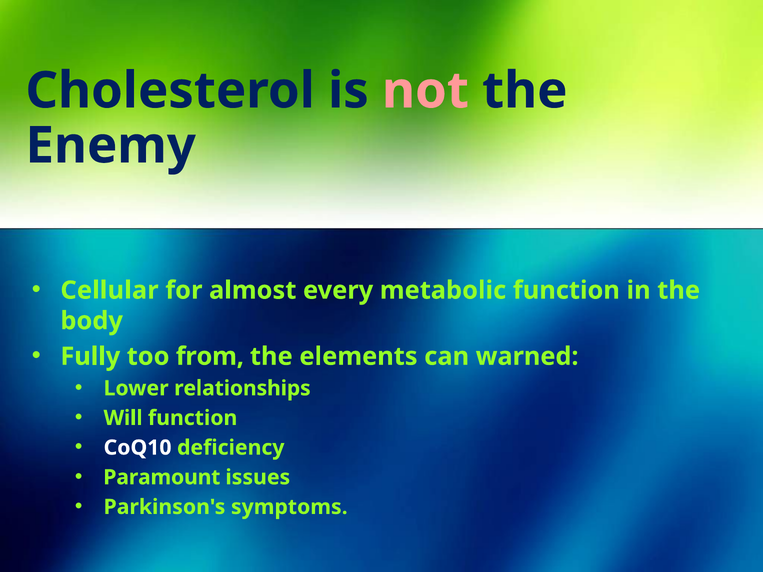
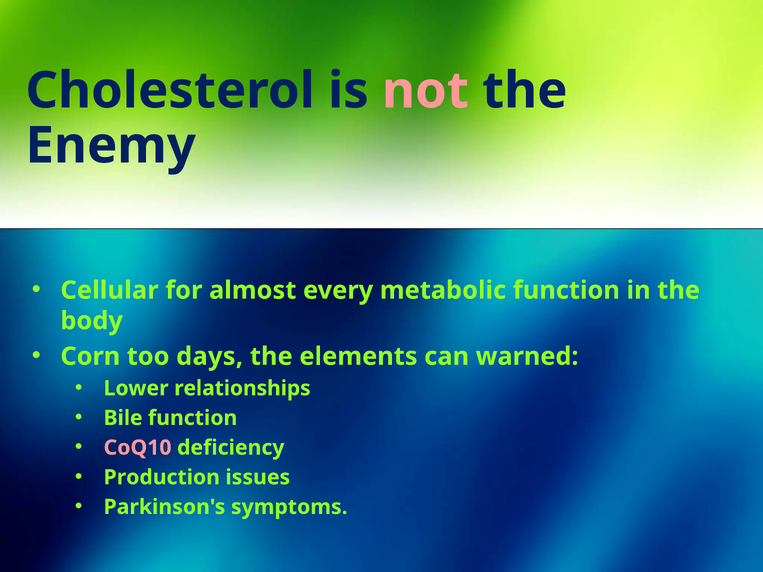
Fully: Fully -> Corn (90, 357)
from: from -> days (210, 357)
Will: Will -> Bile (123, 418)
CoQ10 colour: white -> pink (138, 448)
Paramount: Paramount -> Production (162, 478)
